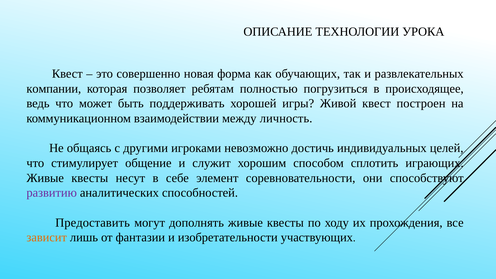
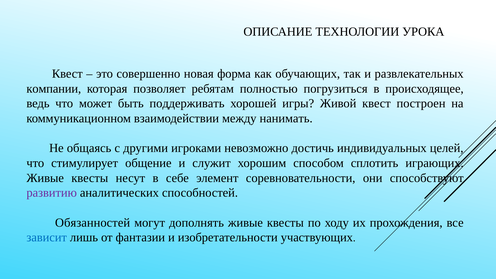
личность: личность -> нанимать (286, 118)
Предоставить: Предоставить -> Обязанностей (93, 223)
зависит colour: orange -> blue (47, 237)
